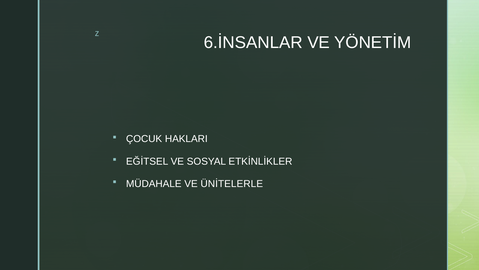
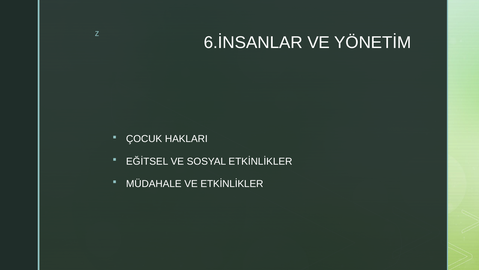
VE ÜNİTELERLE: ÜNİTELERLE -> ETKİNLİKLER (232, 183)
